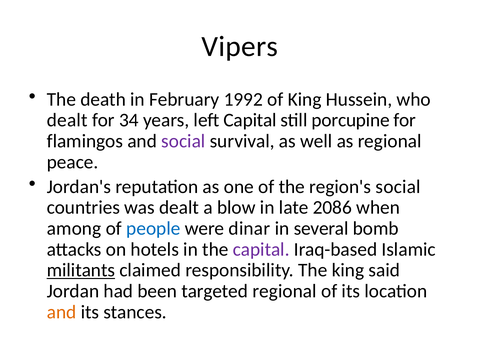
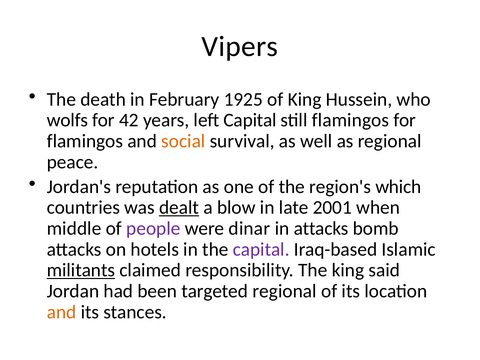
1992: 1992 -> 1925 (243, 99)
dealt: dealt -> wolfs (67, 120)
34: 34 -> 42 (129, 120)
still porcupine: porcupine -> flamingos (350, 120)
social colour: purple -> orange (183, 141)
region's social: social -> which (398, 187)
dealt underline: none -> present (179, 208)
2086: 2086 -> 2001 (332, 208)
among: among -> middle (74, 228)
people colour: blue -> purple (153, 228)
in several: several -> attacks (321, 228)
